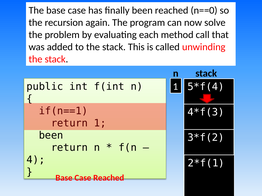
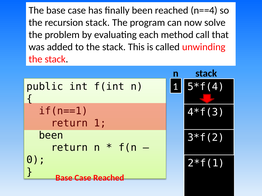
n==0: n==0 -> n==4 (204, 10)
recursion again: again -> stack (98, 23)
4: 4 -> 0 (36, 160)
